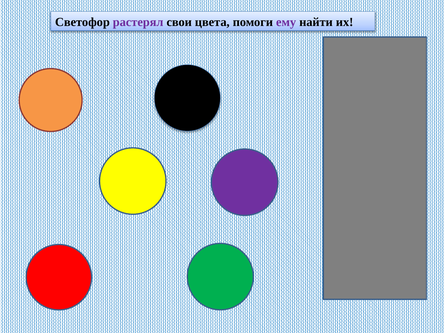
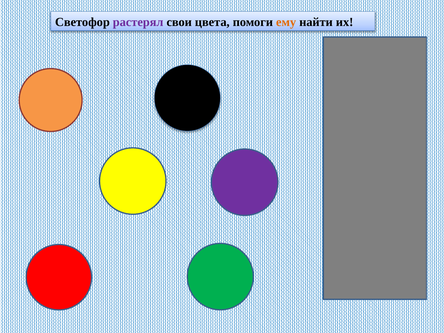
ему colour: purple -> orange (286, 22)
